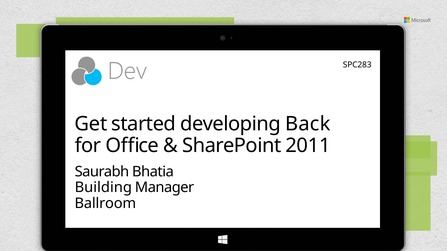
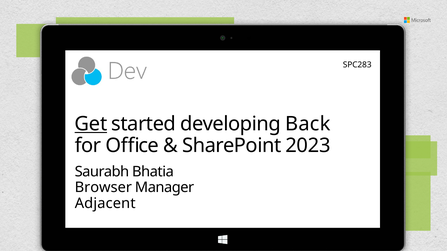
Get underline: none -> present (91, 124)
2011: 2011 -> 2023 (308, 146)
Building: Building -> Browser (103, 188)
Ballroom: Ballroom -> Adjacent (105, 204)
